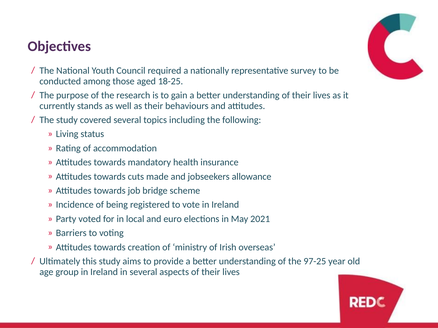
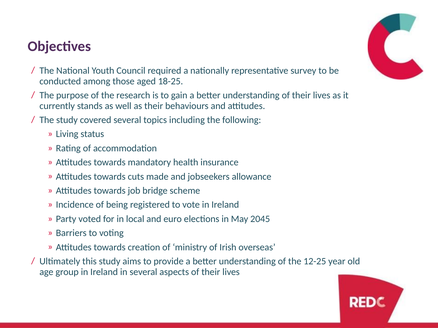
2021: 2021 -> 2045 (260, 219)
97-25: 97-25 -> 12-25 (315, 262)
